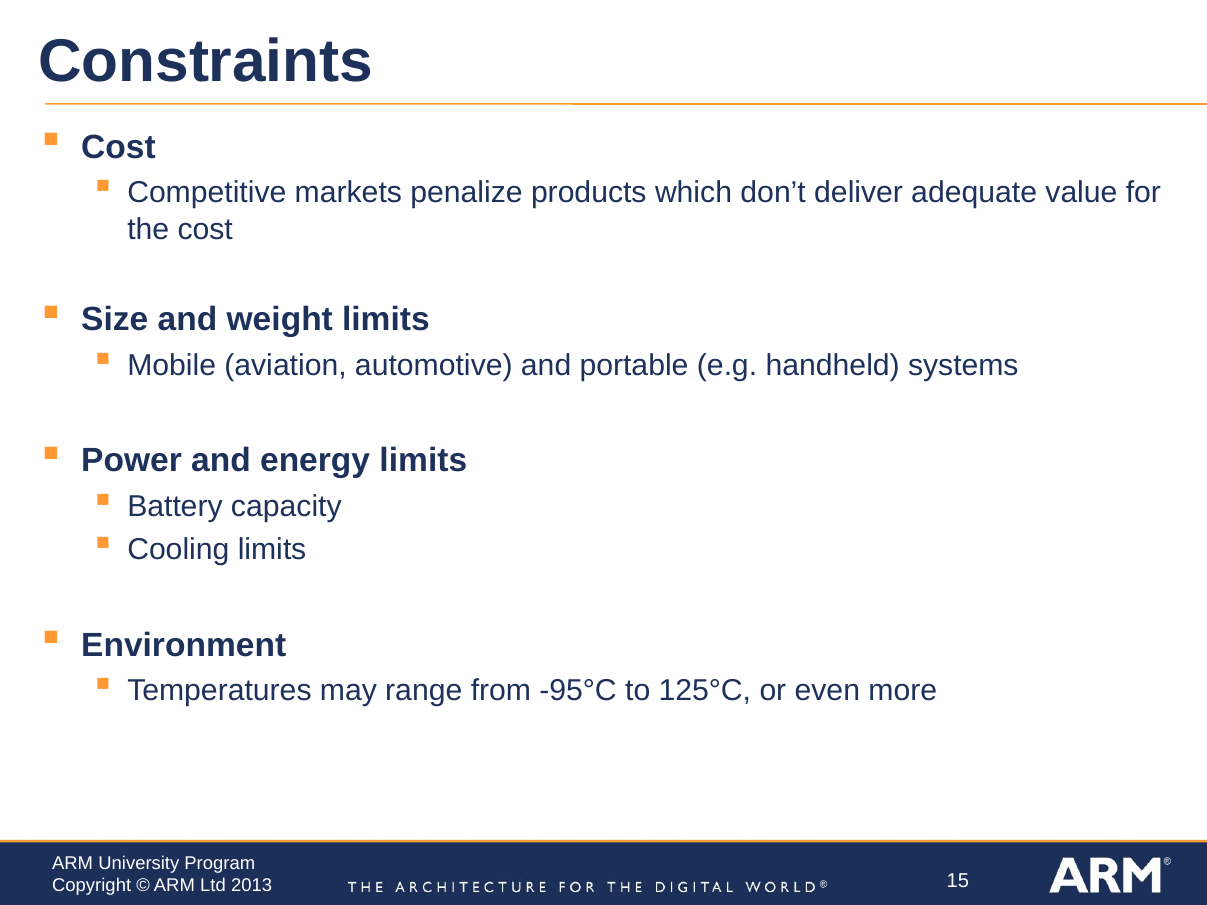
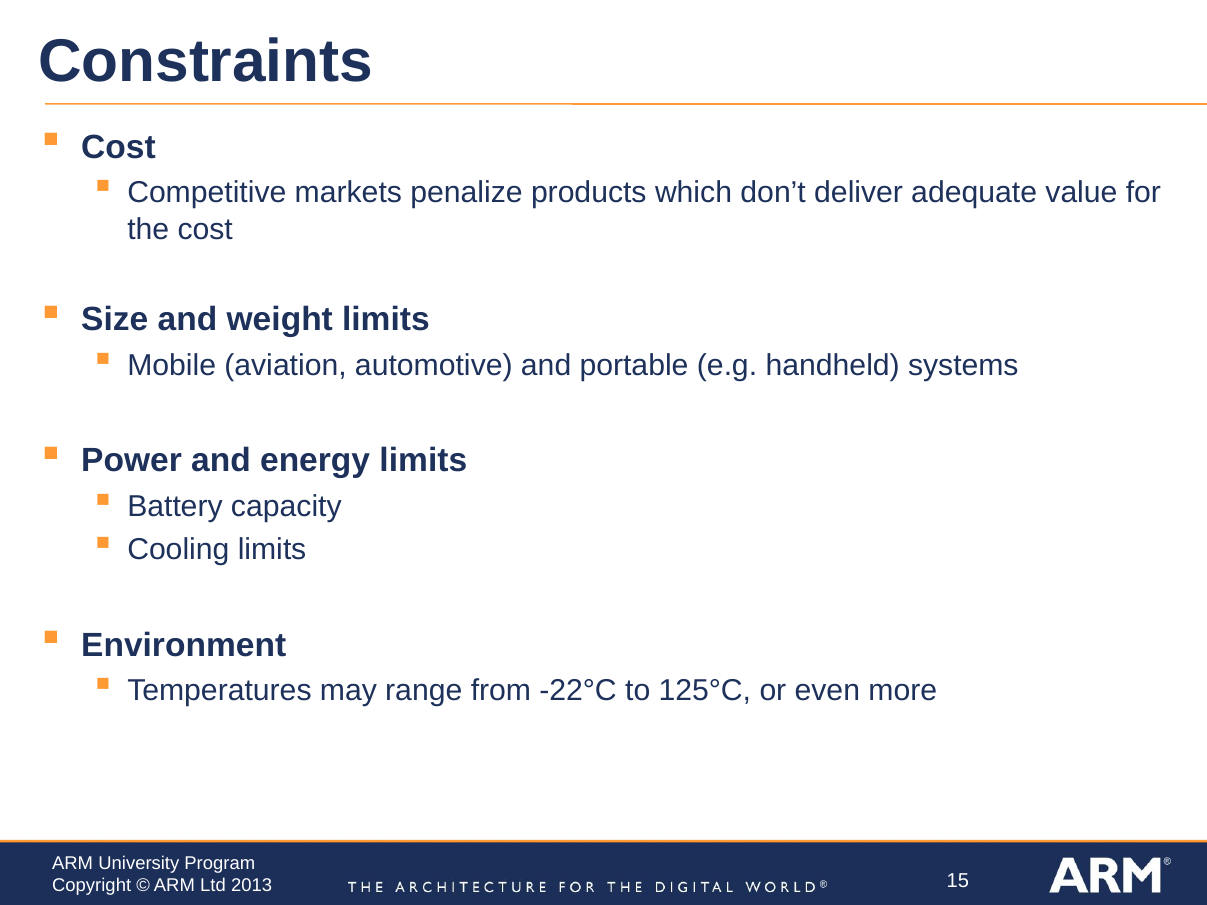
-95°C: -95°C -> -22°C (578, 691)
